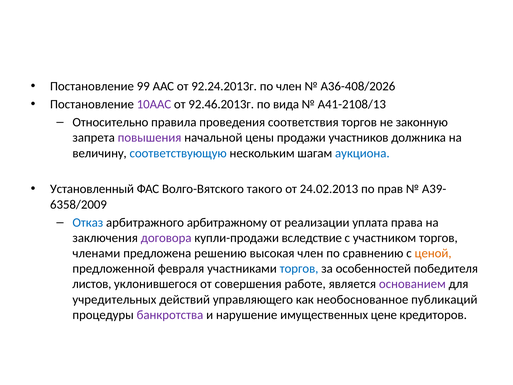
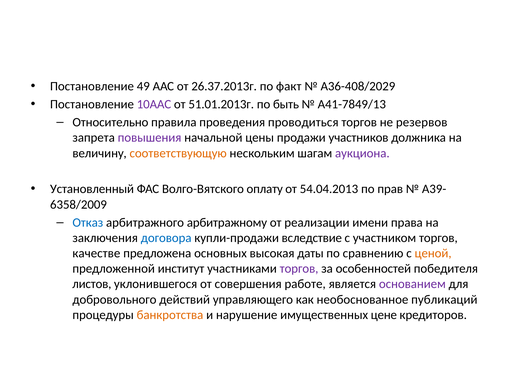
99: 99 -> 49 (143, 86)
92.24.2013г: 92.24.2013г -> 26.37.2013г (224, 86)
по член: член -> факт (289, 86)
А36-408/2026: А36-408/2026 -> А36-408/2029 (358, 86)
92.46.2013г: 92.46.2013г -> 51.01.2013г (221, 104)
вида: вида -> быть (286, 104)
А41-2108/13: А41-2108/13 -> А41-7849/13 (352, 104)
соответствия: соответствия -> проводиться (303, 122)
законную: законную -> резервов (422, 122)
соответствующую colour: blue -> orange (178, 153)
аукциона colour: blue -> purple (362, 153)
такого: такого -> оплату (265, 189)
24.02.2013: 24.02.2013 -> 54.04.2013 (329, 189)
уплата: уплата -> имени (370, 222)
договора colour: purple -> blue (166, 238)
членами: членами -> качестве (96, 253)
решению: решению -> основных (220, 253)
высокая член: член -> даты (310, 253)
февраля: февраля -> институт (181, 268)
торгов colour: blue -> purple (299, 268)
учредительных: учредительных -> добровольного (114, 299)
банкротства colour: purple -> orange (170, 315)
